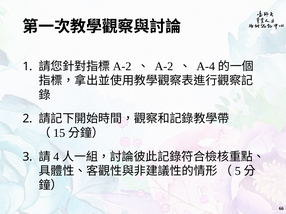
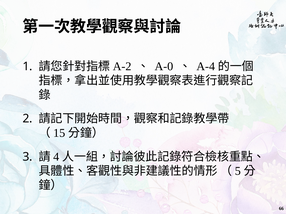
A-2: A-2 -> A-0 (164, 67)
